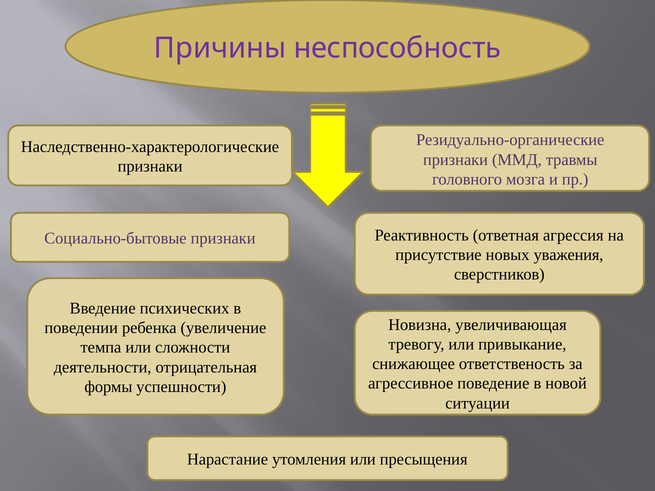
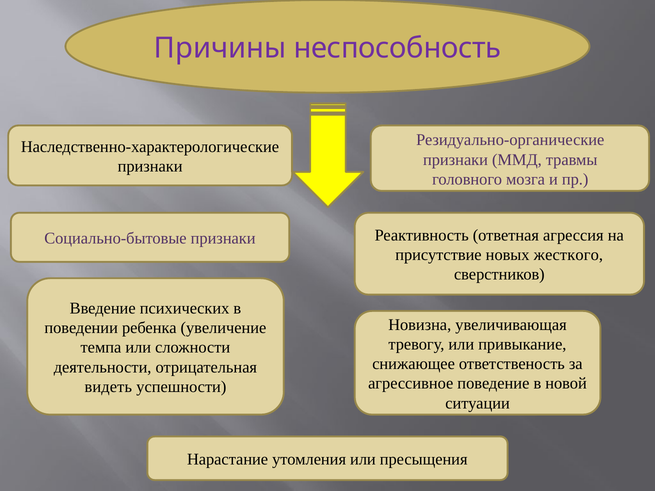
уважения: уважения -> жесткого (568, 255)
формы: формы -> видеть (108, 387)
